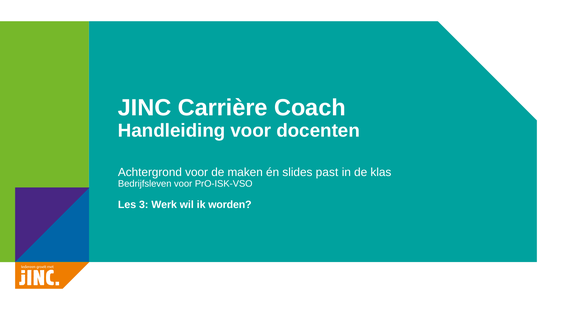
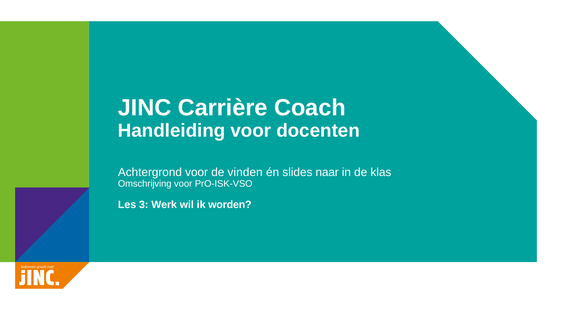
maken: maken -> vinden (245, 172)
past: past -> naar (327, 172)
Bedrijfsleven: Bedrijfsleven -> Omschrijving (145, 184)
